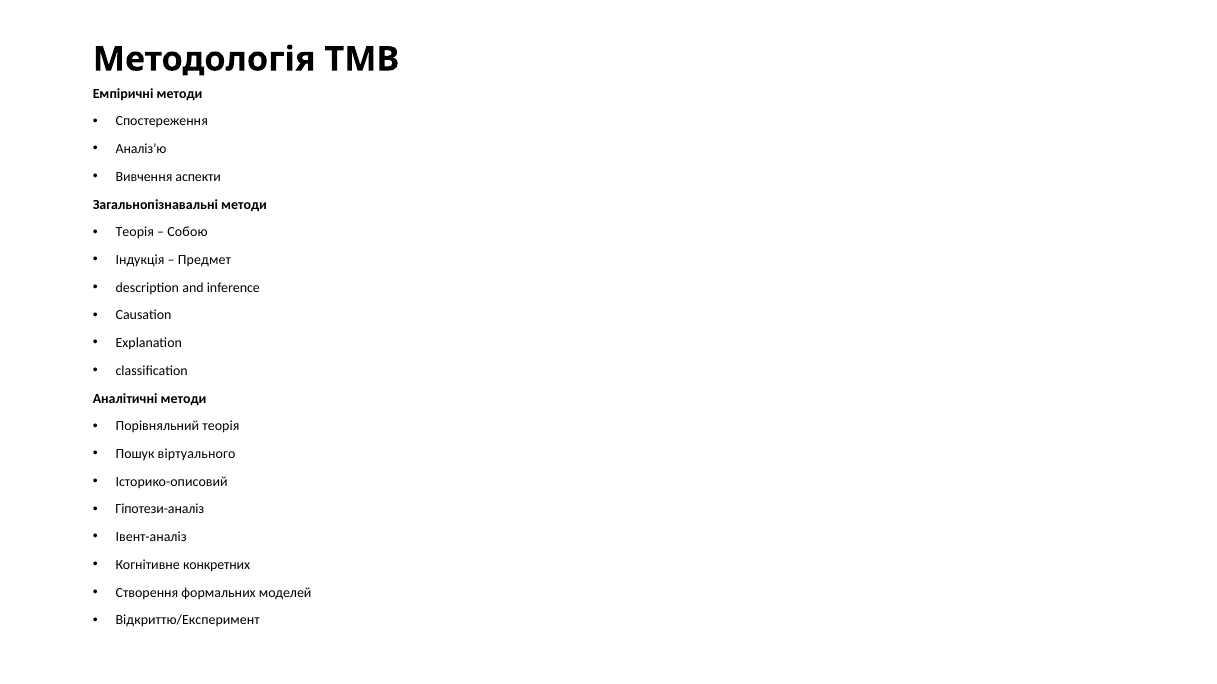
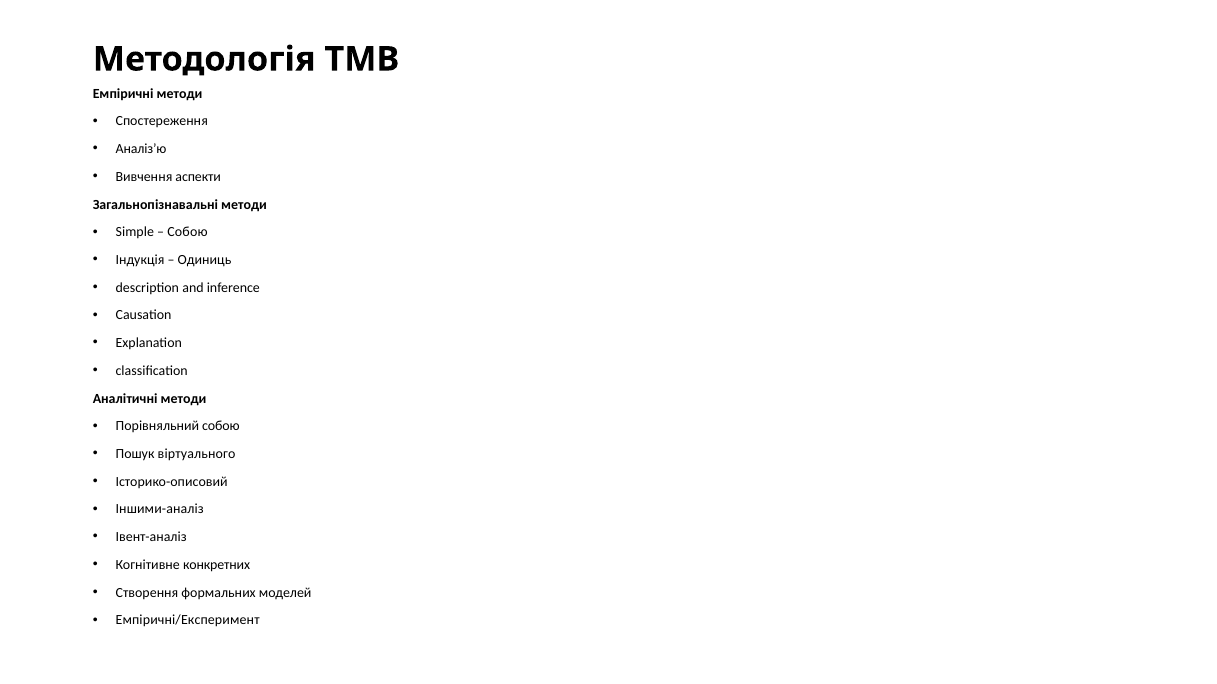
Теорія: Теорія -> Simple (135, 232)
Предмет: Предмет -> Одиниць (204, 260)
Порівняльний теорія: теорія -> собою (221, 427)
Гіпотези-аналіз: Гіпотези-аналіз -> Іншими-аналіз (160, 510)
Відкриттю/Експеримент: Відкриттю/Експеримент -> Емпіричні/Експеримент (188, 621)
